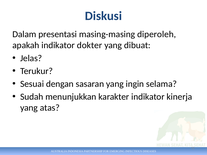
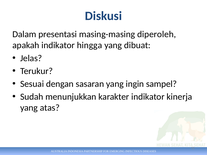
dokter: dokter -> hingga (90, 45)
selama: selama -> sampel (162, 84)
